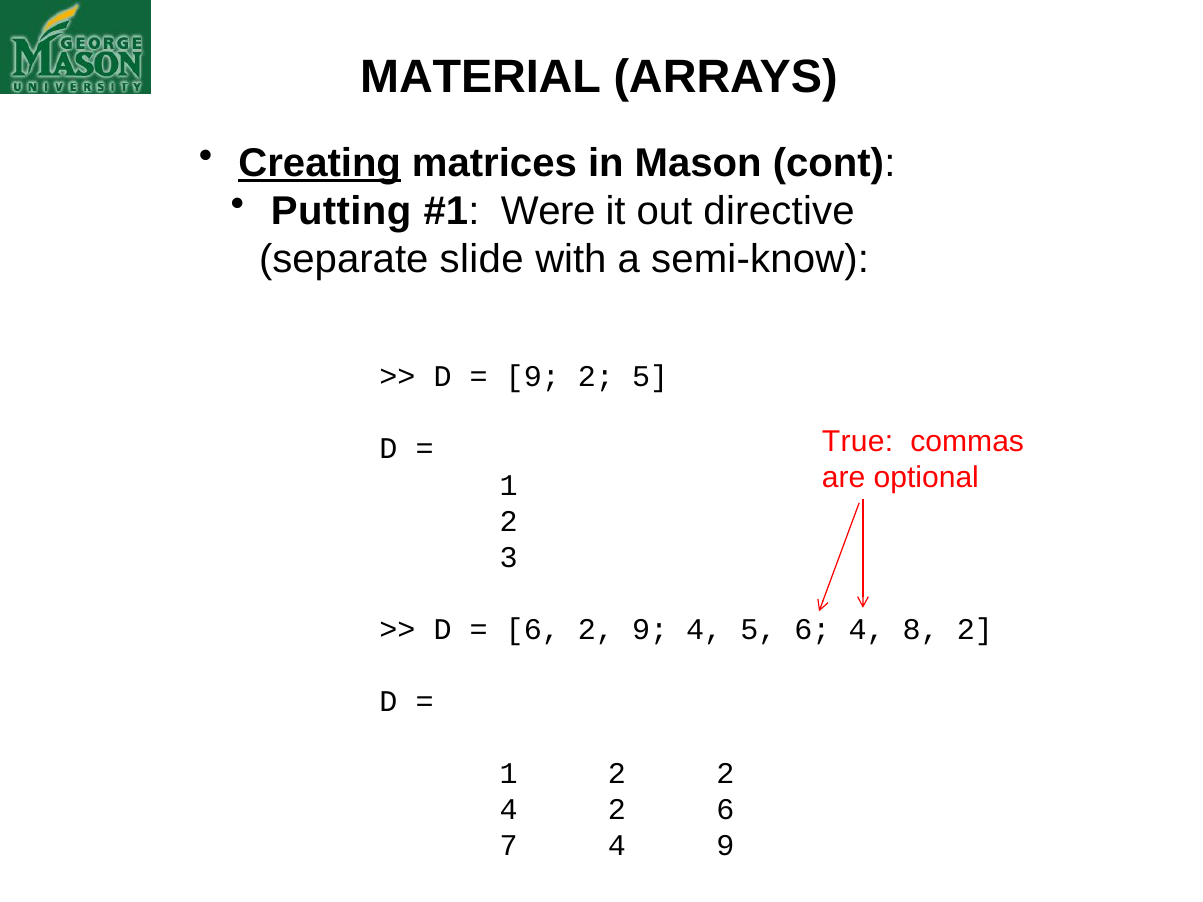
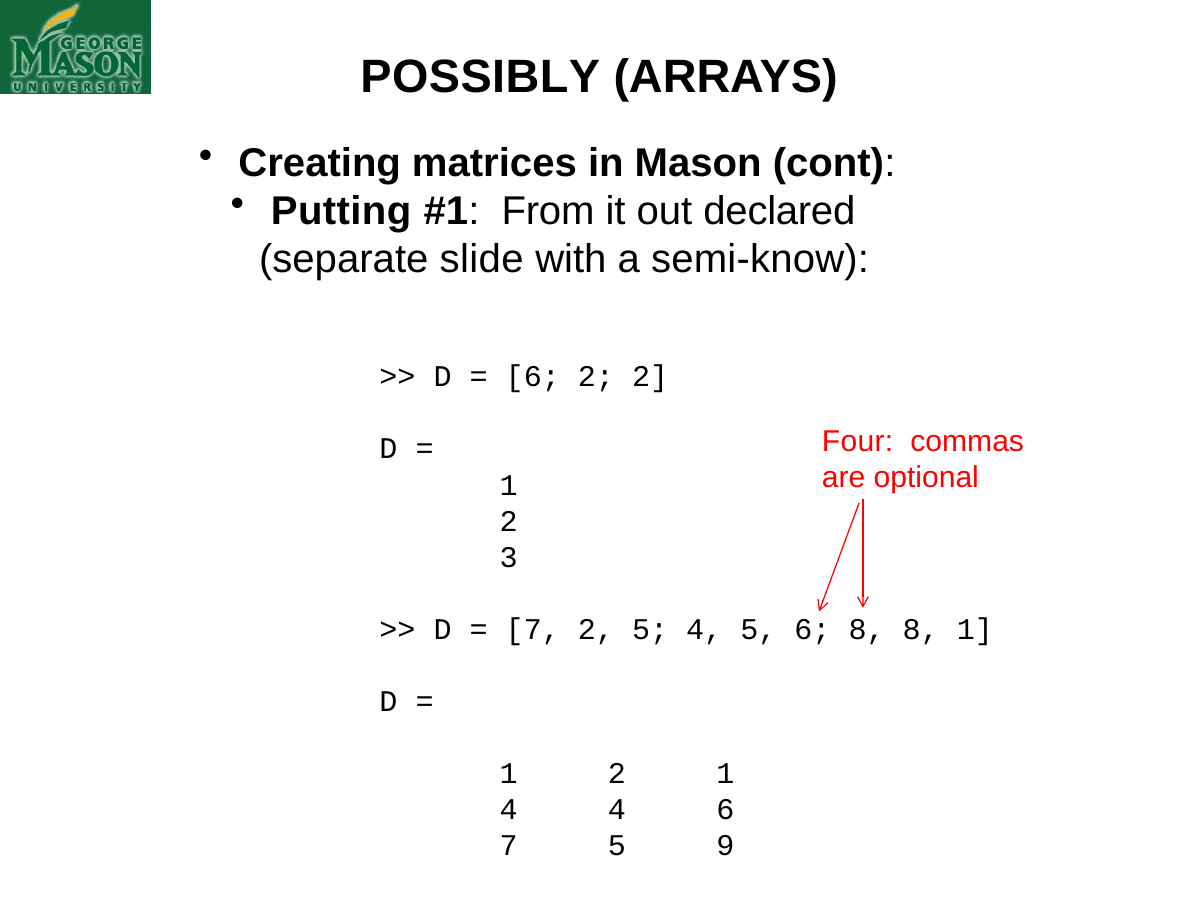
MATERIAL: MATERIAL -> POSSIBLY (480, 77)
Creating underline: present -> none (320, 163)
Were: Were -> From (548, 211)
directive: directive -> declared (779, 211)
9: 9 -> 6 (533, 377)
2 5: 5 -> 2 (650, 377)
True: True -> Four (858, 441)
6: 6 -> 7 (533, 630)
2 9: 9 -> 5 (650, 630)
6 4: 4 -> 8 (867, 630)
8 2: 2 -> 1 (975, 630)
2 2: 2 -> 1 (725, 774)
4 2: 2 -> 4 (617, 810)
7 4: 4 -> 5 (617, 846)
